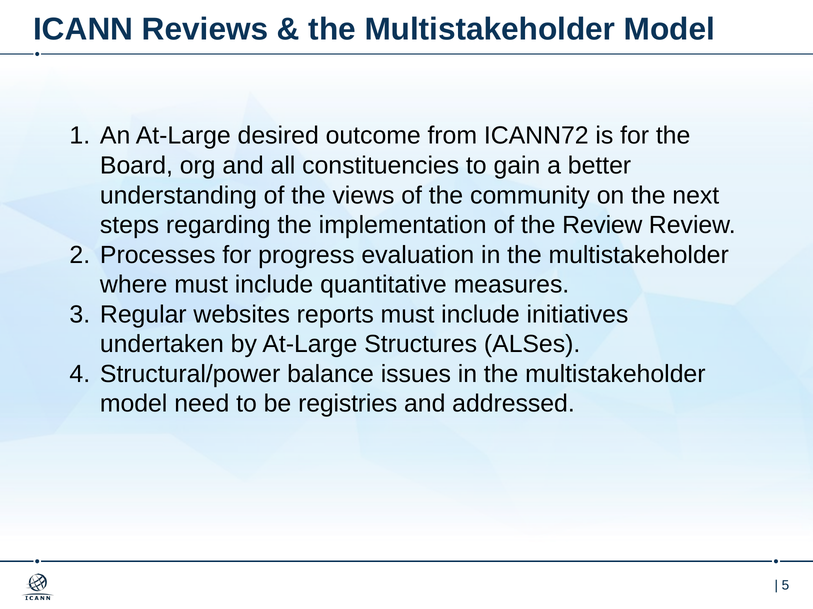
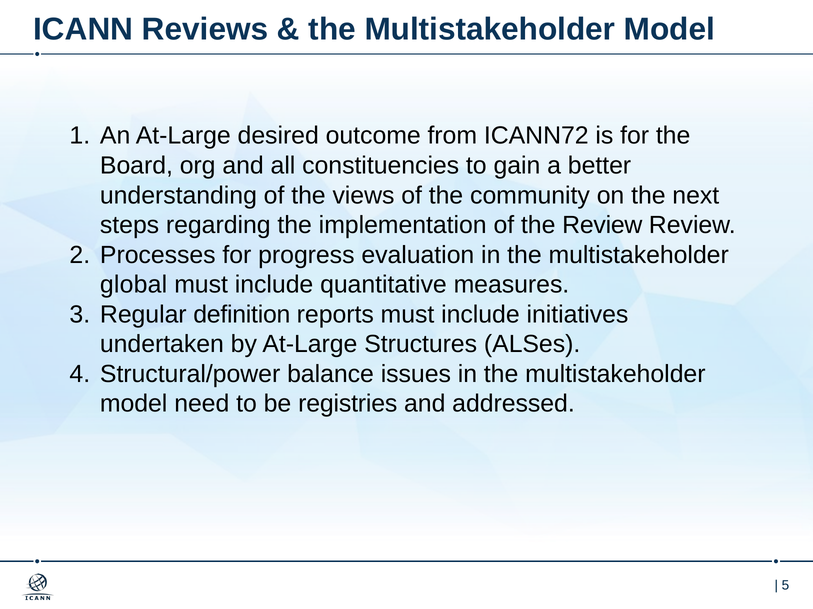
where: where -> global (134, 285)
websites: websites -> definition (242, 315)
